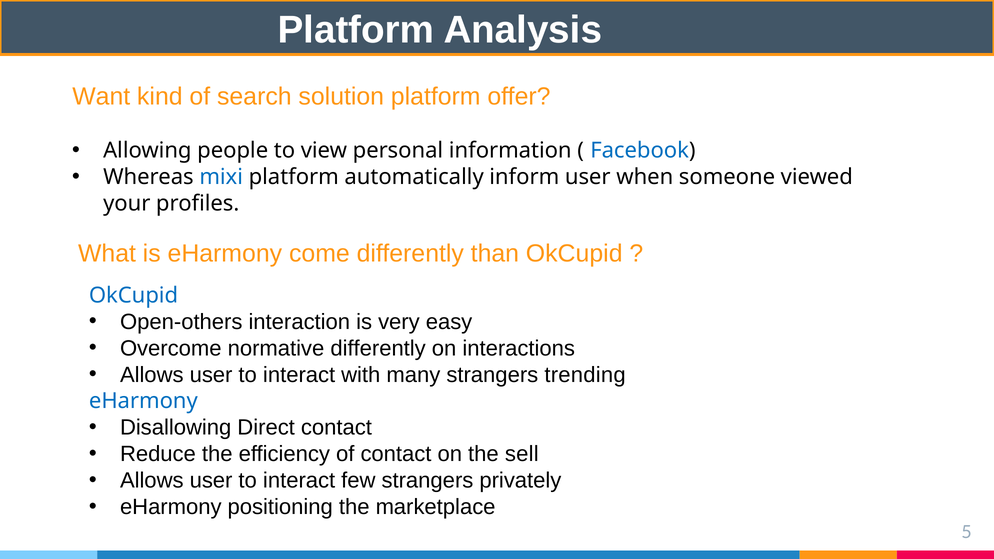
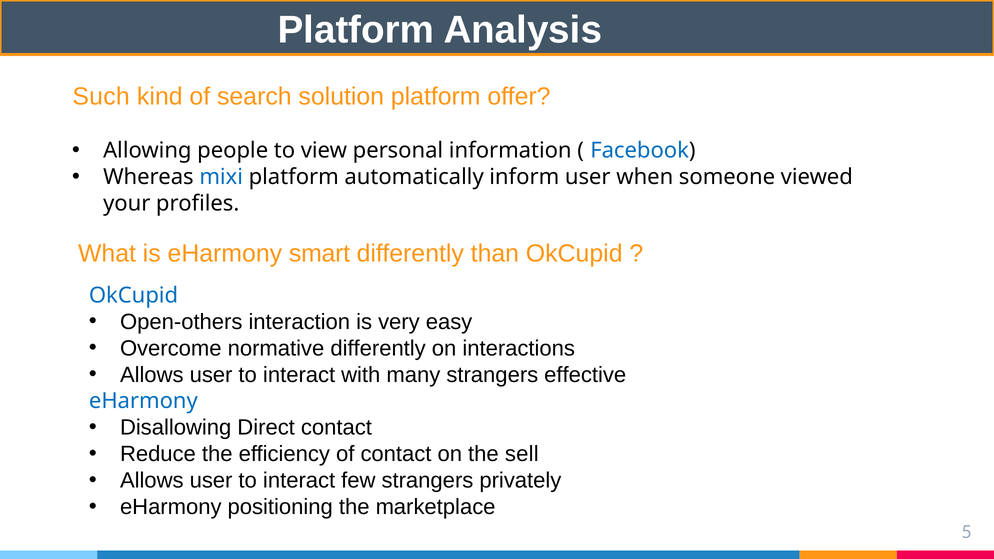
Want: Want -> Such (101, 97)
come: come -> smart (320, 254)
trending: trending -> effective (585, 375)
